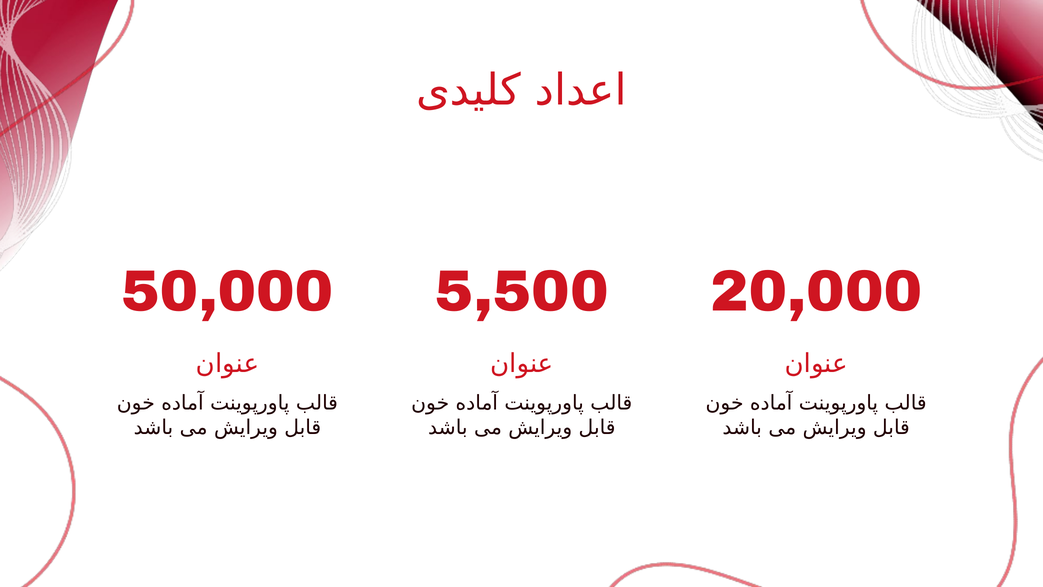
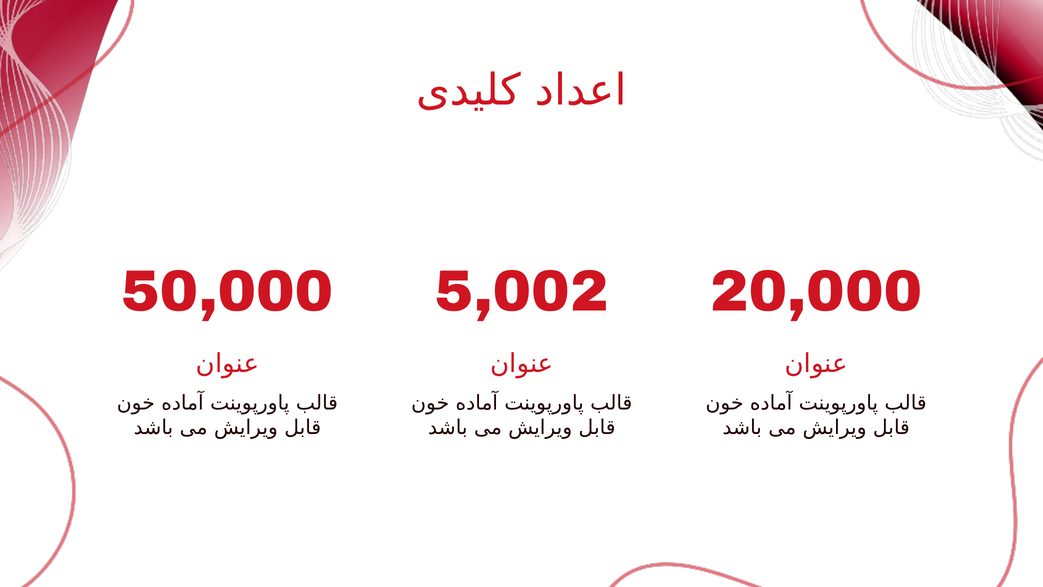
5,500: 5,500 -> 5,002 (522, 291)
